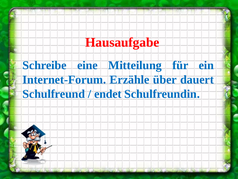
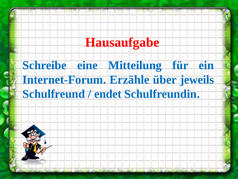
dauert: dauert -> jeweils (197, 79)
